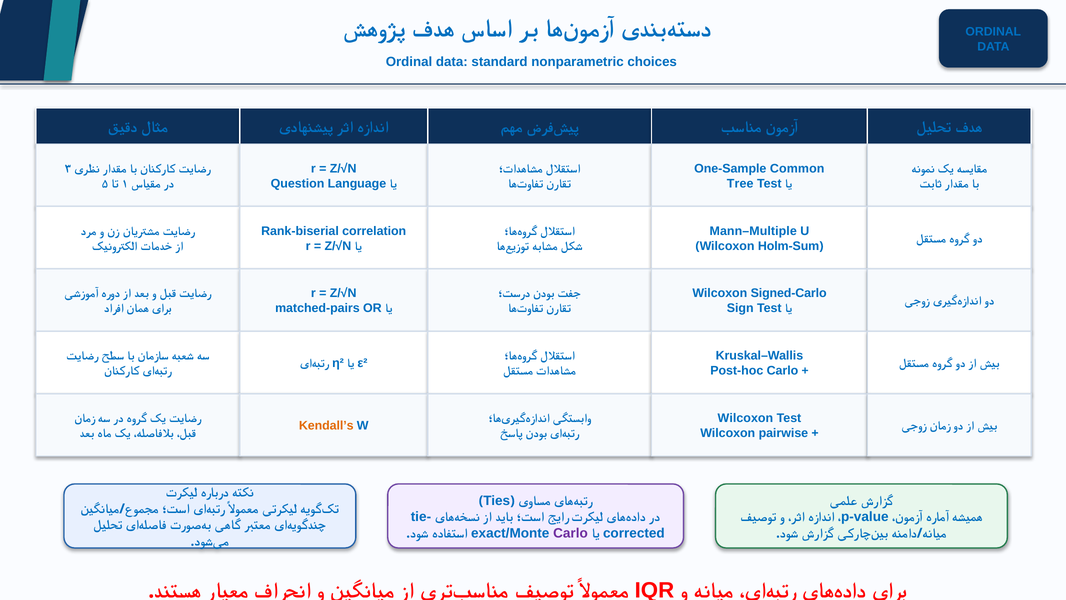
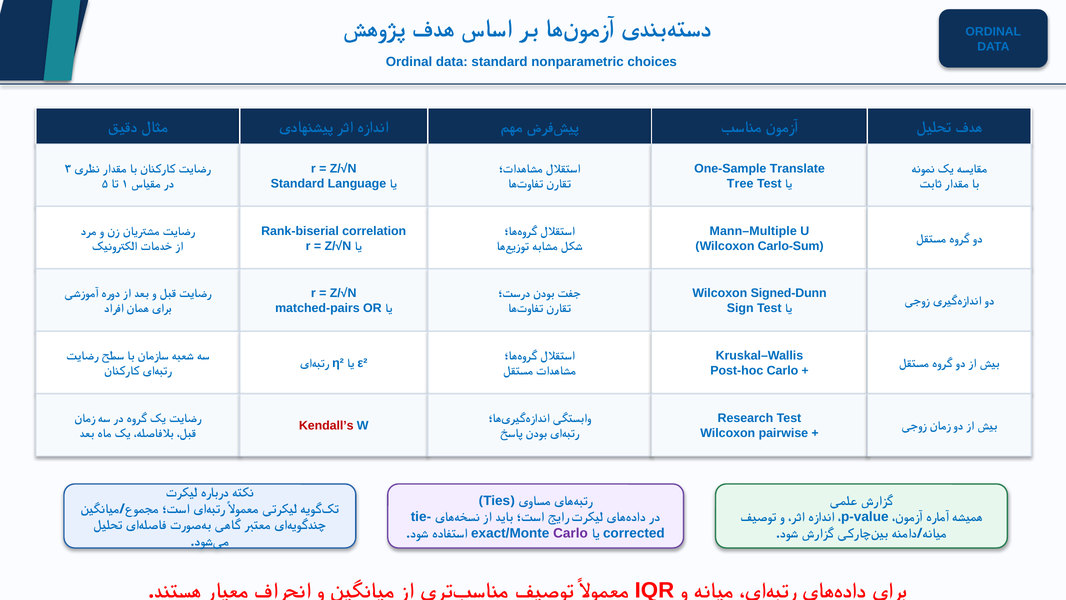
Common: Common -> Translate (797, 168)
Question: Question -> Standard (298, 183)
Holm-Sum: Holm-Sum -> Carlo-Sum (789, 246)
Signed-Carlo: Signed-Carlo -> Signed-Dunn (789, 293)
Wilcoxon: Wilcoxon -> Research (745, 418)
Kendall’s colour: orange -> red (326, 425)
